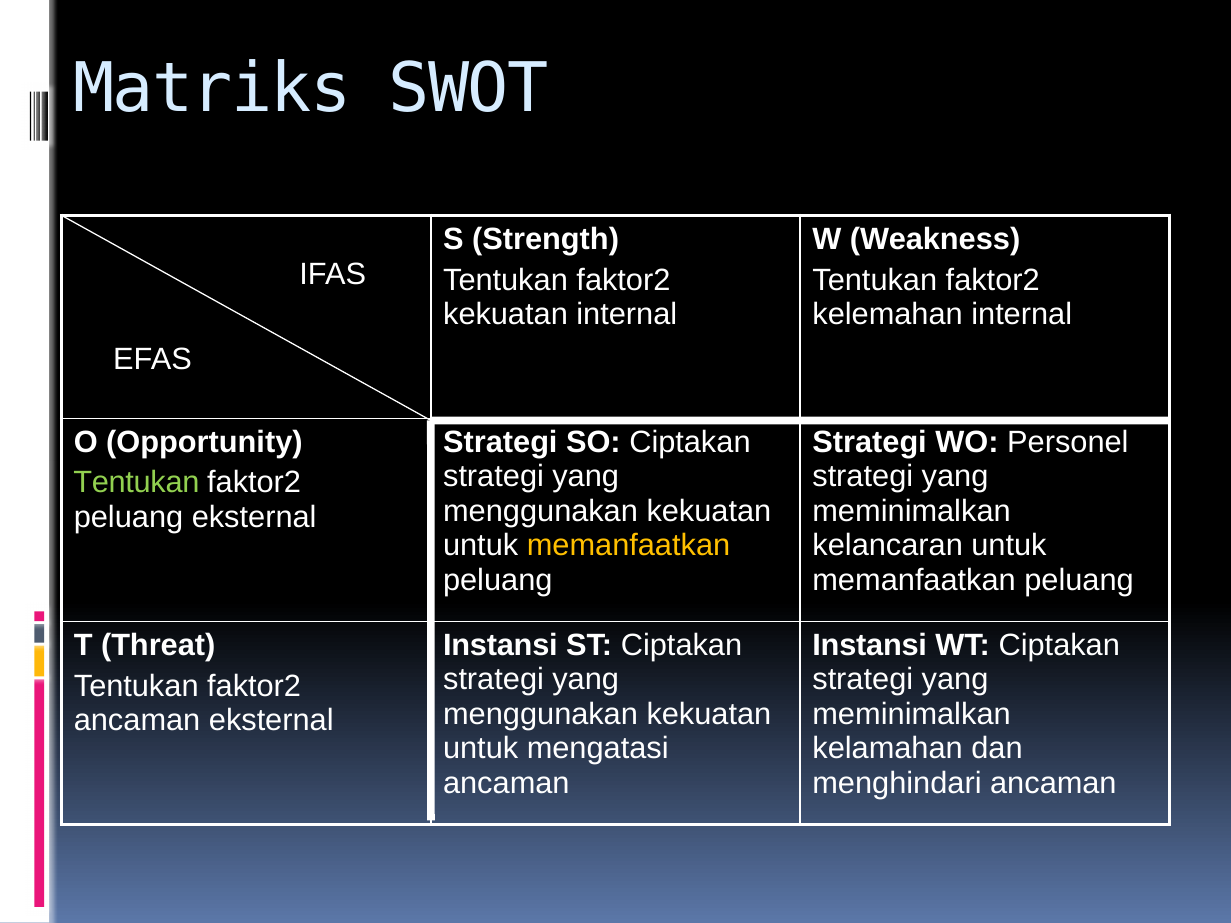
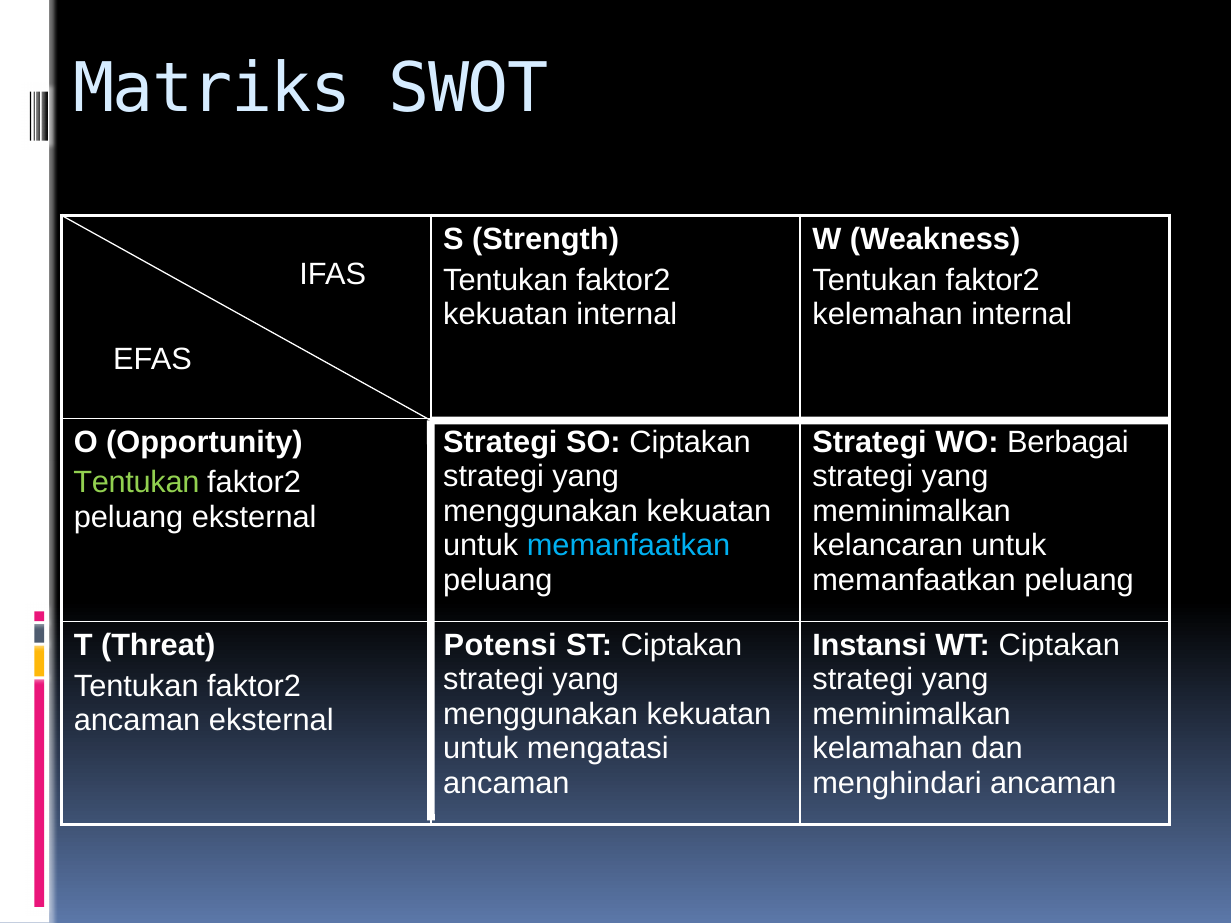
Personel: Personel -> Berbagai (1068, 442)
memanfaatkan colour: yellow -> light blue (629, 546)
Instansi: Instansi -> Potensi (500, 646)
